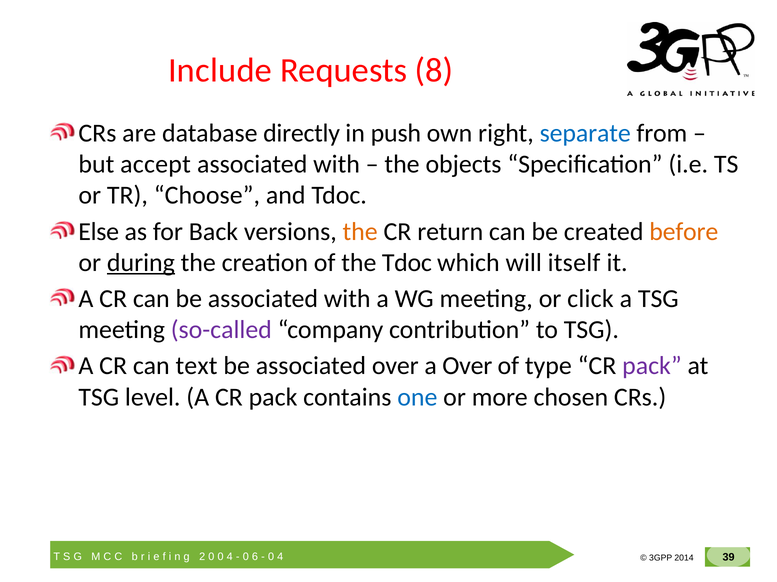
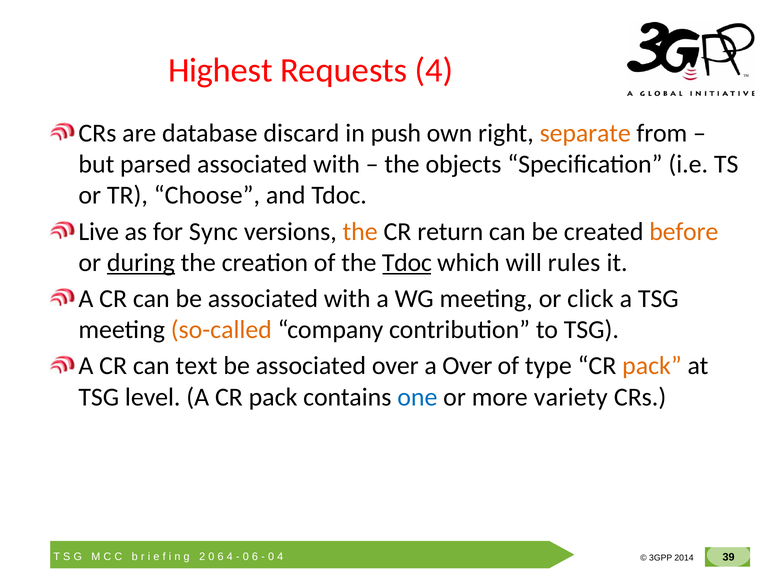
Include: Include -> Highest (220, 70)
Requests 8: 8 -> 4 (434, 70)
directly: directly -> discard (301, 133)
separate colour: blue -> orange (585, 133)
accept: accept -> parsed (156, 164)
Else: Else -> Live (99, 232)
Back: Back -> Sync (213, 232)
Tdoc underline: none -> present (407, 263)
itself: itself -> rules (574, 263)
so-called colour: purple -> orange (221, 330)
pack colour: purple -> orange (652, 366)
chosen: chosen -> variety (571, 398)
0: 0 -> 6 (221, 557)
